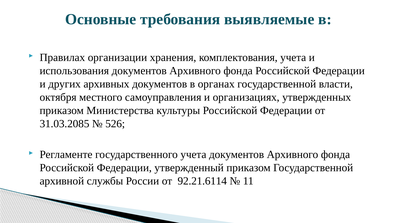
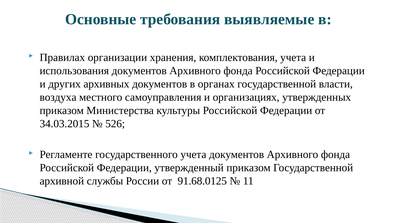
октября: октября -> воздуха (58, 97)
31.03.2085: 31.03.2085 -> 34.03.2015 (64, 124)
92.21.6114: 92.21.6114 -> 91.68.0125 (202, 181)
